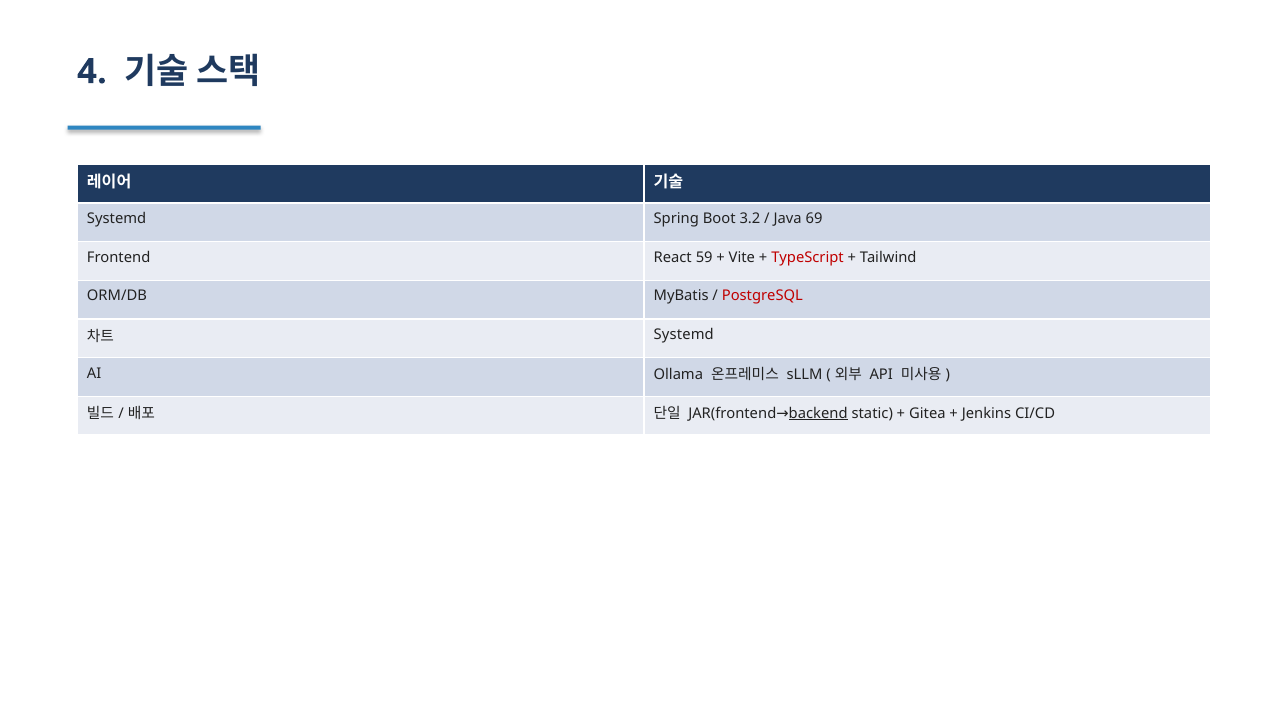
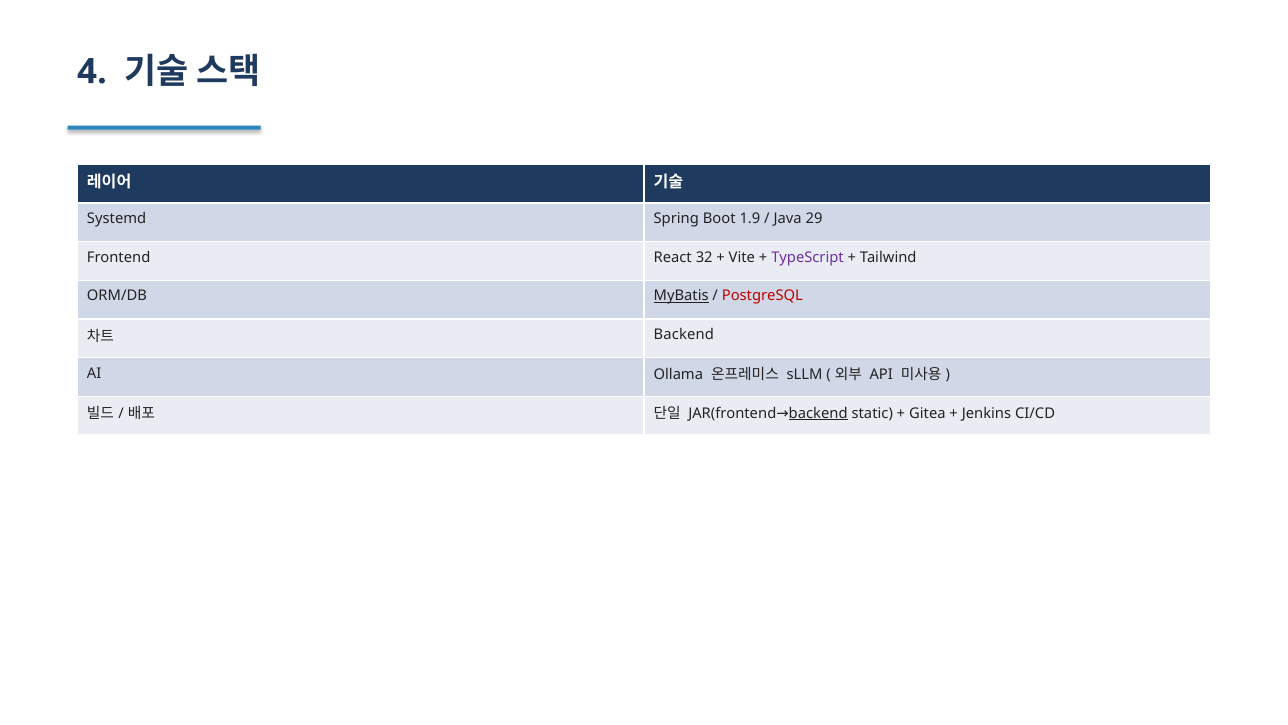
3.2: 3.2 -> 1.9 (750, 219)
69: 69 -> 29 (814, 219)
59: 59 -> 32 (704, 257)
TypeScript colour: red -> purple (808, 257)
MyBatis underline: none -> present (681, 296)
Systemd: Systemd -> Backend (684, 335)
